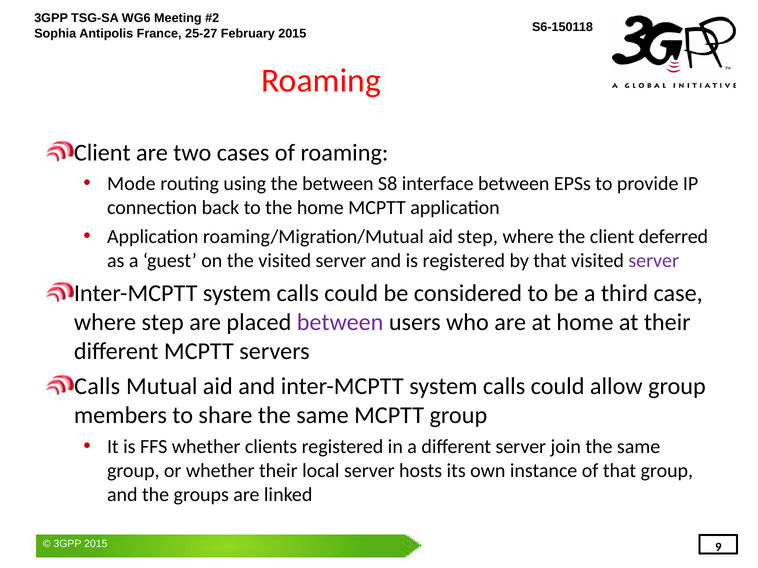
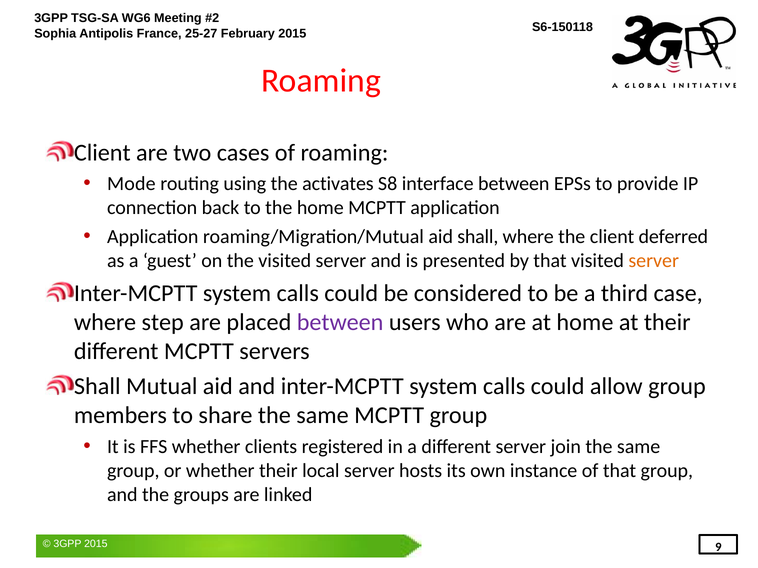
the between: between -> activates (338, 184)
aid step: step -> shall (478, 237)
is registered: registered -> presented (464, 261)
server colour: purple -> orange (654, 261)
Calls: Calls -> Shall (97, 387)
